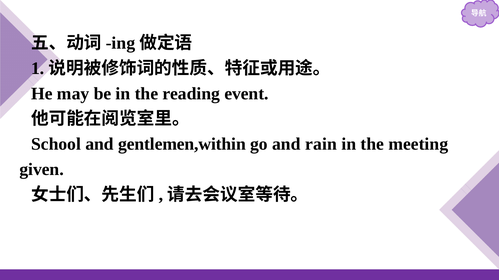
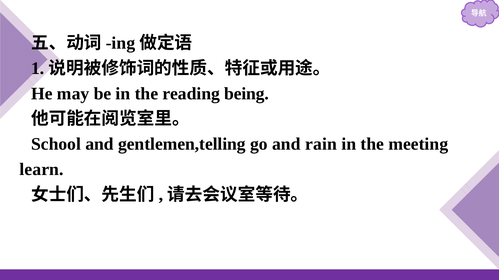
event: event -> being (247, 94)
gentlemen,within: gentlemen,within -> gentlemen,telling (182, 144)
given: given -> learn (42, 170)
